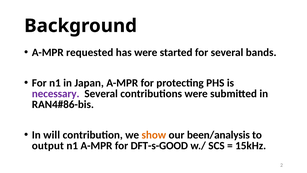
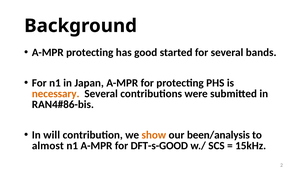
A-MPR requested: requested -> protecting (90, 52)
has were: were -> good (146, 52)
necessary colour: purple -> orange (56, 94)
output: output -> almost (48, 146)
